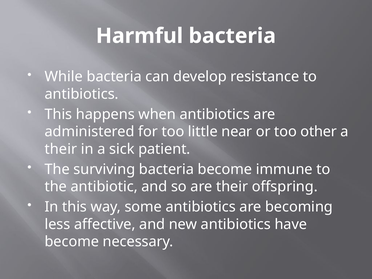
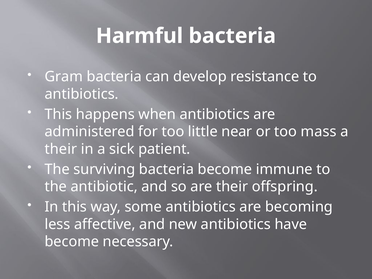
While: While -> Gram (64, 77)
other: other -> mass (319, 132)
